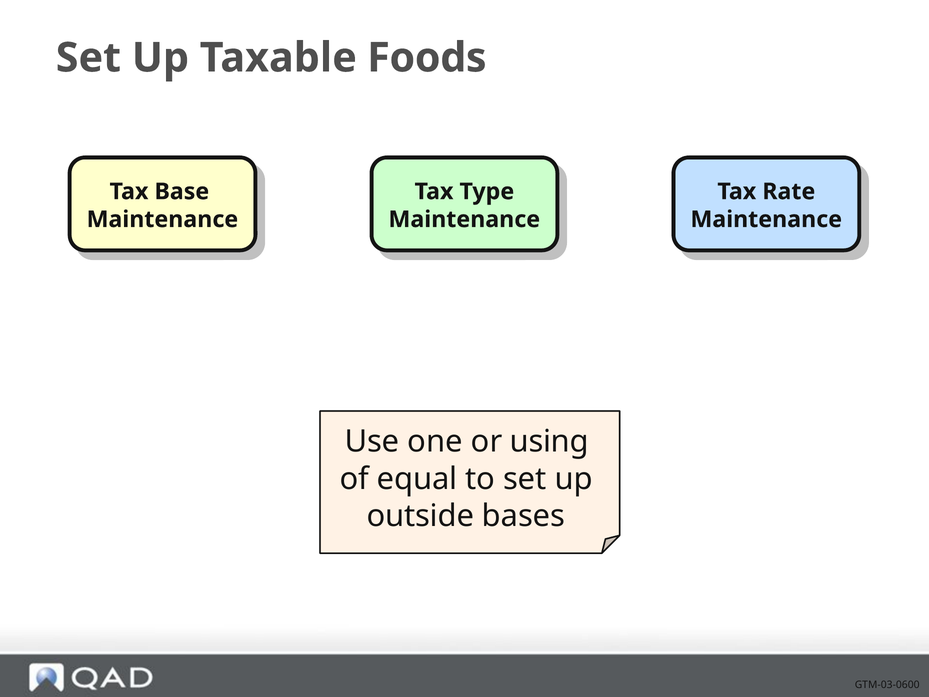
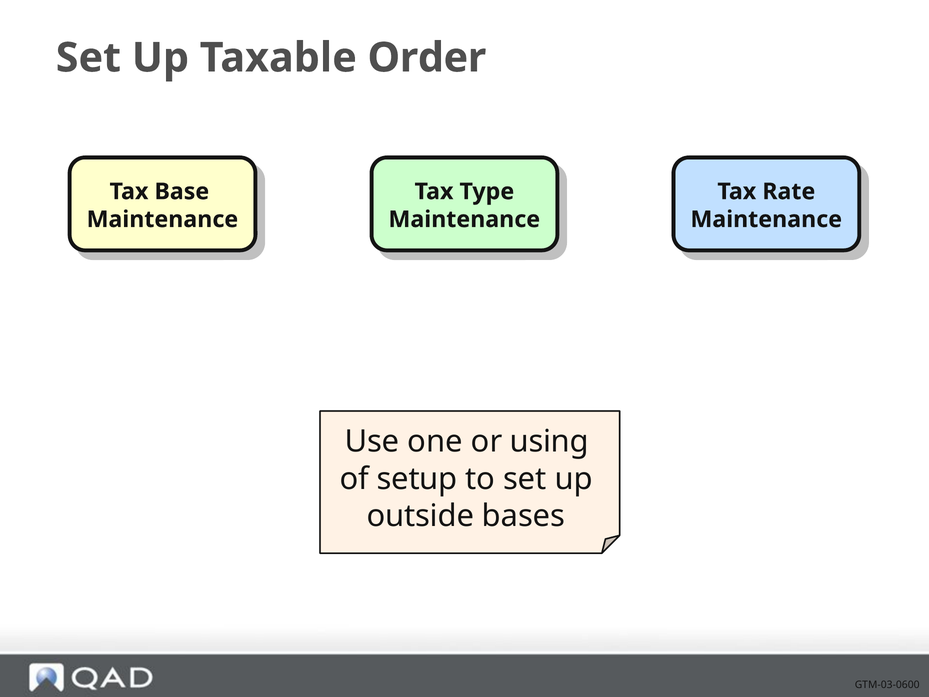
Foods: Foods -> Order (427, 58)
equal: equal -> setup (417, 479)
